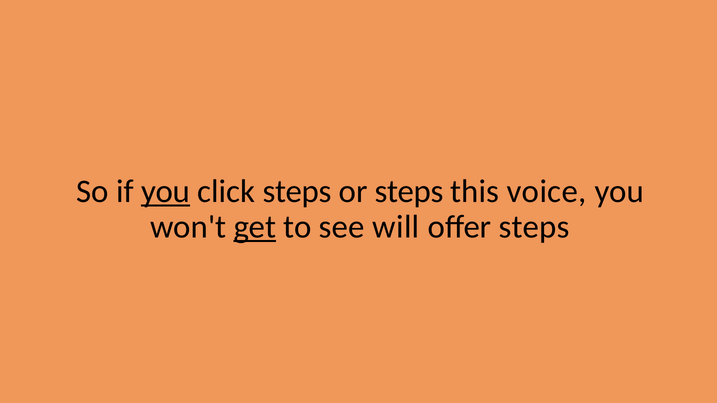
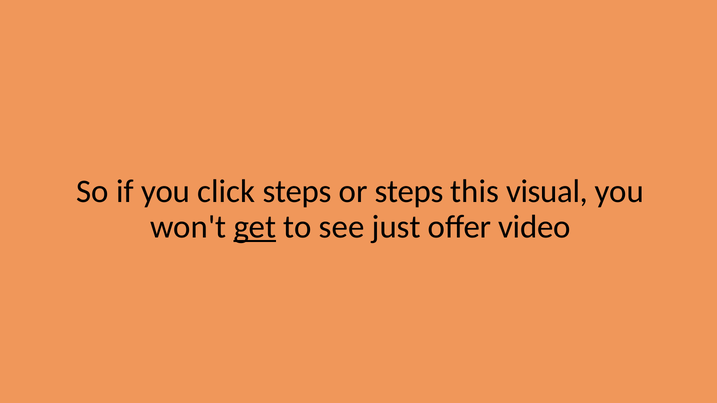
you underline: present -> none (166, 192)
voice: voice -> visual (547, 192)
will: will -> just (396, 227)
offer steps: steps -> video (534, 227)
